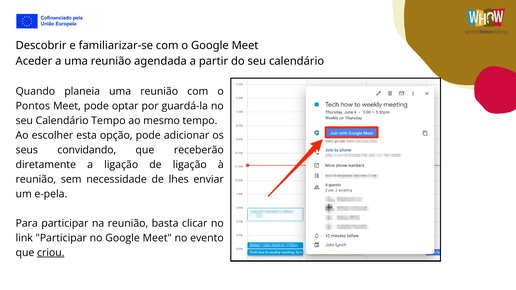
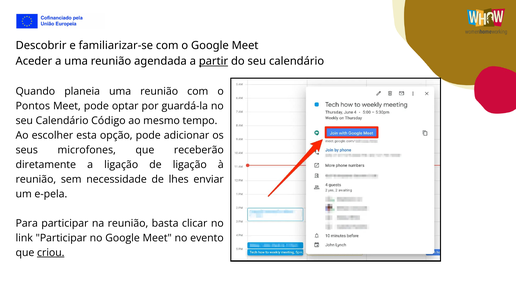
partir underline: none -> present (213, 61)
Calendário Tempo: Tempo -> Código (108, 121)
convidando: convidando -> microfones (87, 150)
